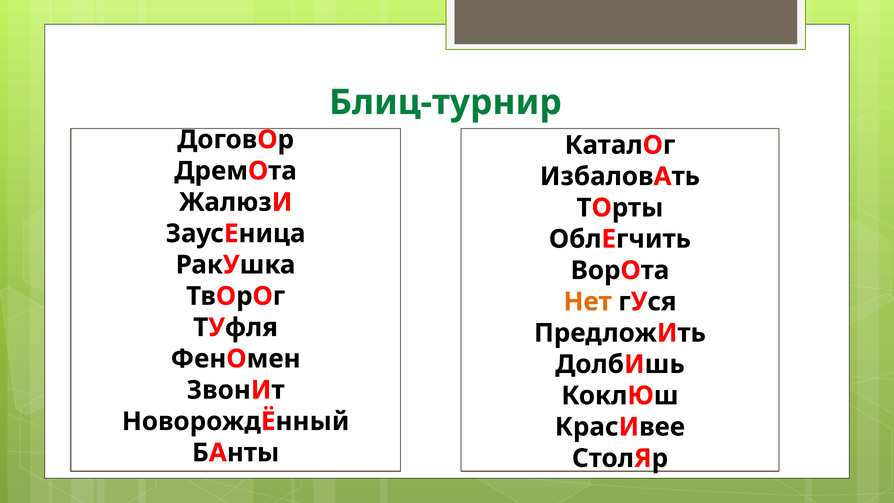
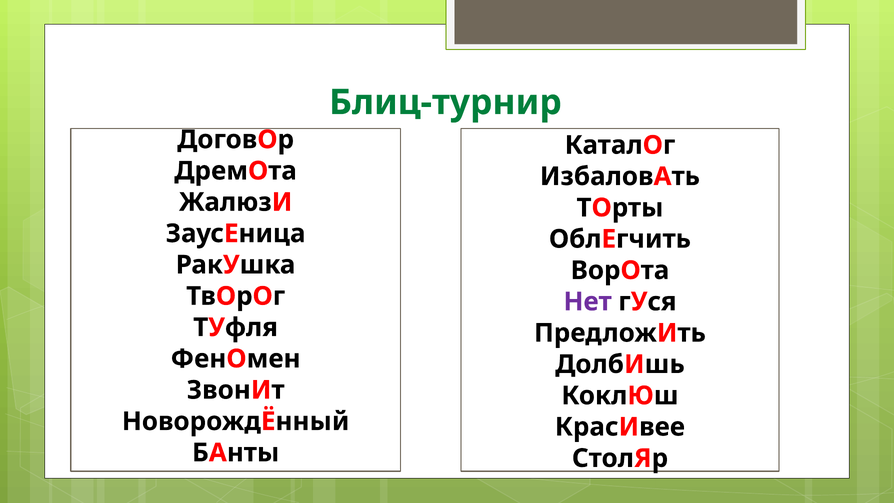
Нет colour: orange -> purple (588, 302)
